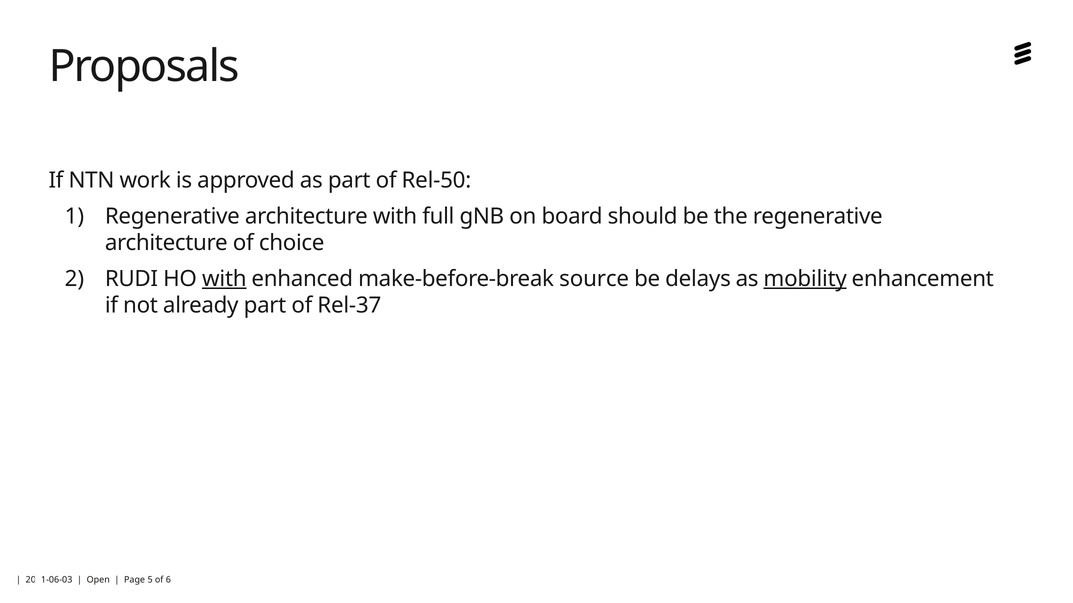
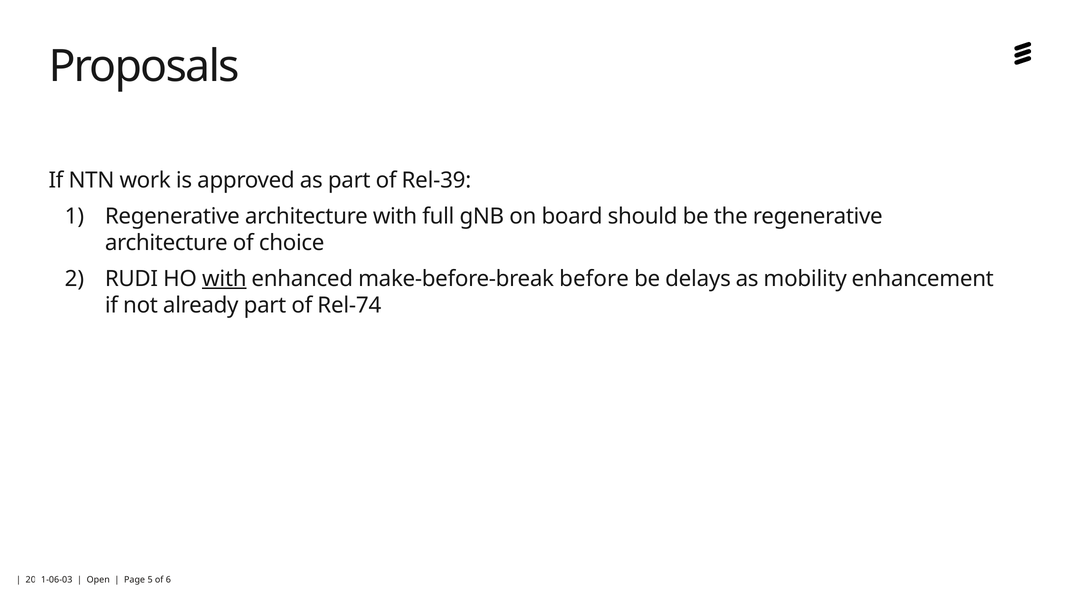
Rel-50: Rel-50 -> Rel-39 (436, 181)
source: source -> before (594, 279)
mobility underline: present -> none (805, 279)
Rel-37: Rel-37 -> Rel-74 (349, 306)
